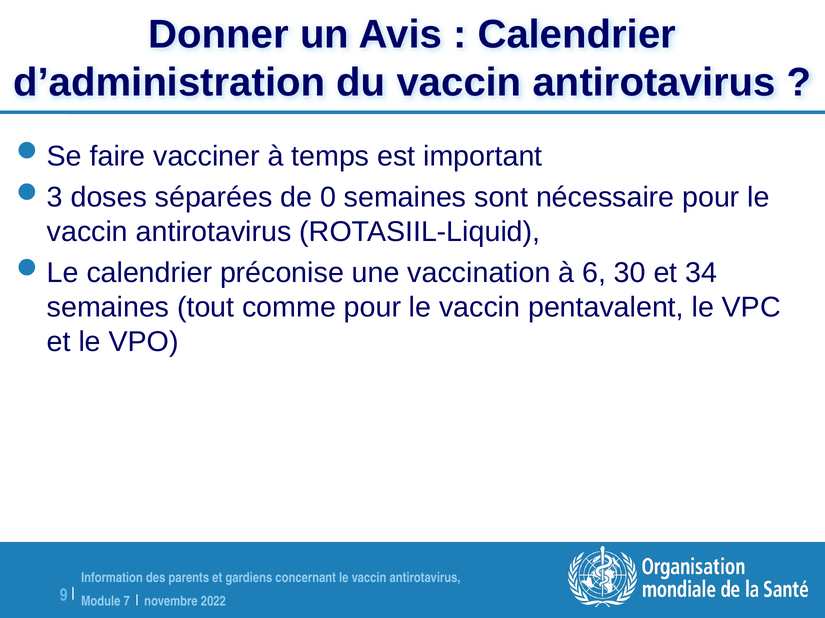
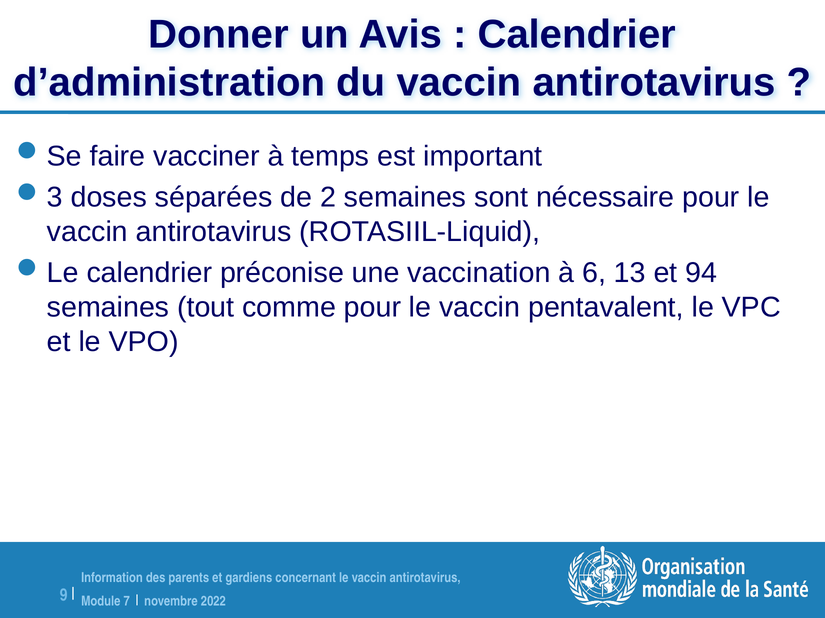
0: 0 -> 2 (328, 198)
30: 30 -> 13 (630, 273)
34: 34 -> 94 (701, 273)
